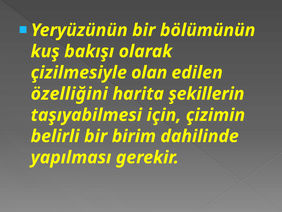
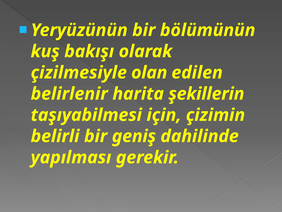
özelliğini: özelliğini -> belirlenir (69, 94)
birim: birim -> geniş (134, 136)
